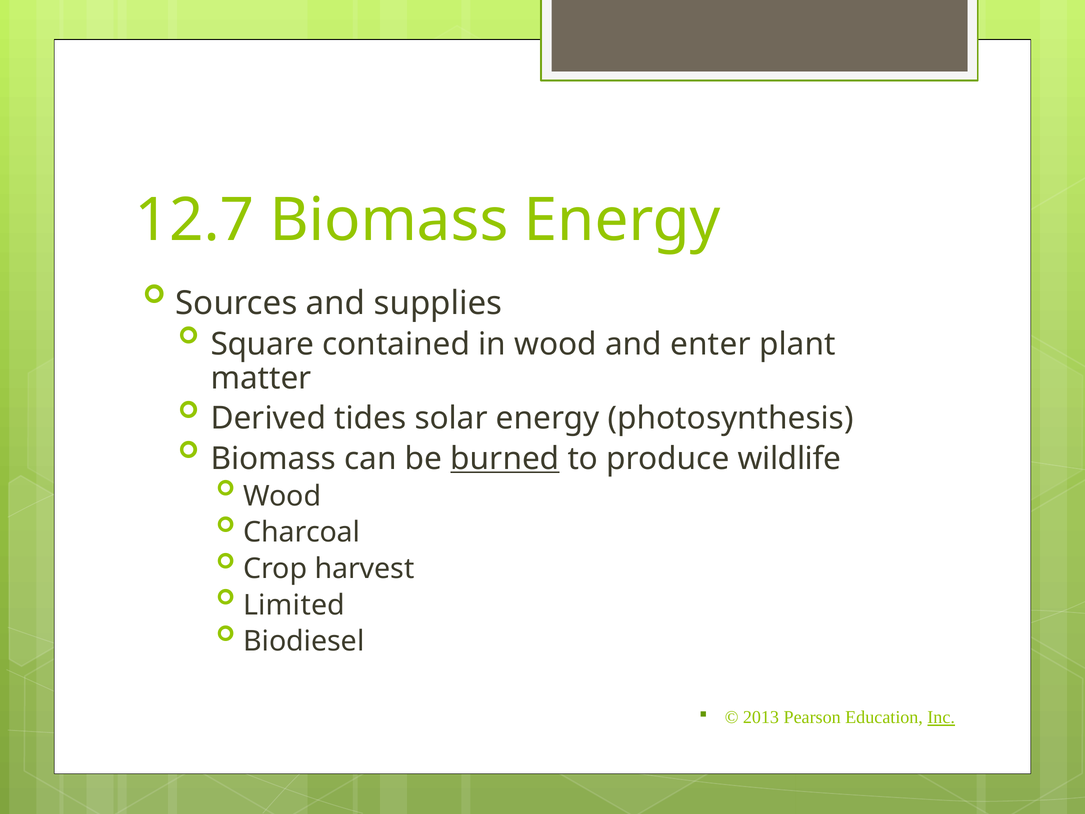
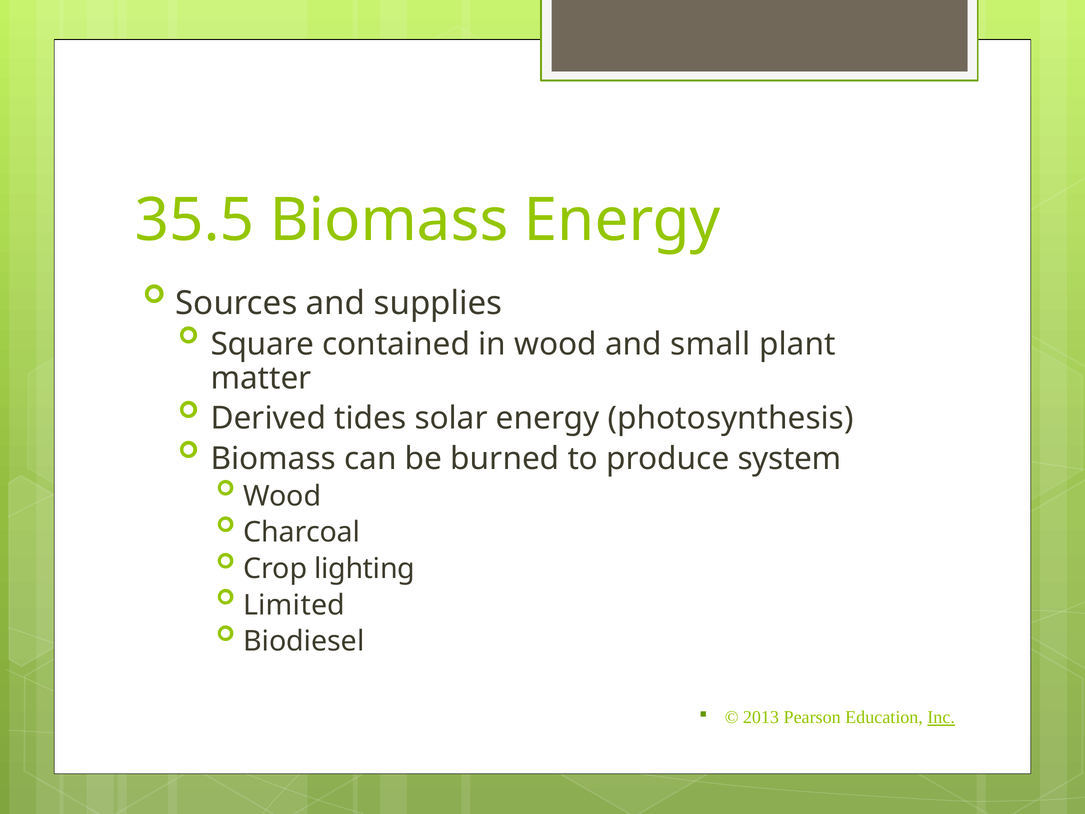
12.7: 12.7 -> 35.5 (194, 220)
enter: enter -> small (710, 344)
burned underline: present -> none (505, 458)
wildlife: wildlife -> system (789, 458)
harvest: harvest -> lighting (365, 569)
